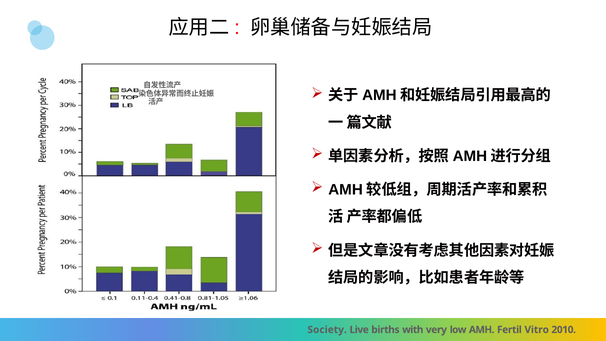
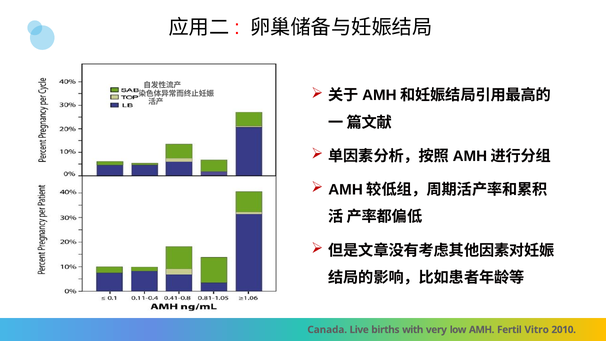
Society: Society -> Canada (327, 330)
